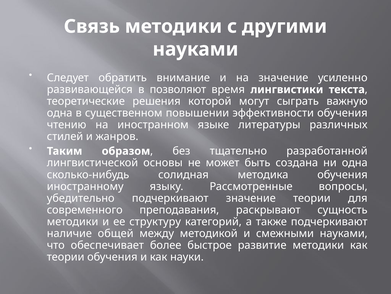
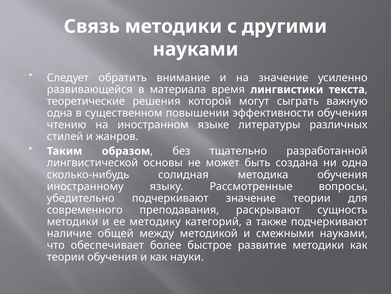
позволяют: позволяют -> материала (178, 89)
структуру: структуру -> методику (155, 221)
